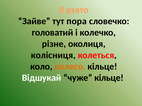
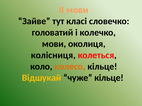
II взято: взято -> мови (77, 10)
пора: пора -> класі (77, 21)
різне: різне -> мови (54, 44)
Відшукай colour: white -> yellow (42, 78)
